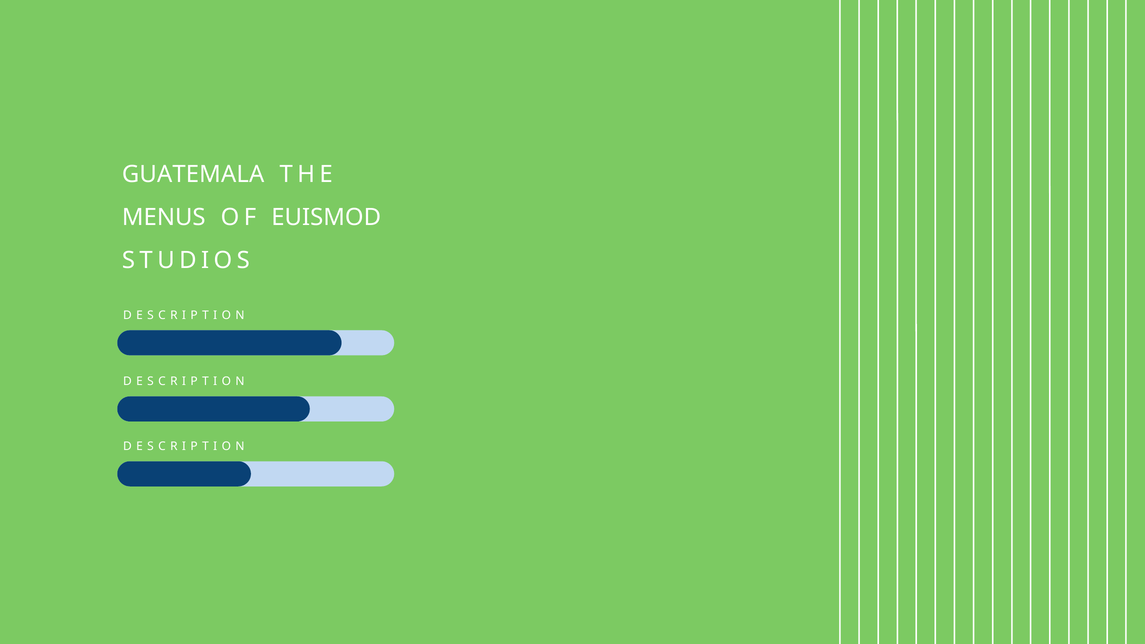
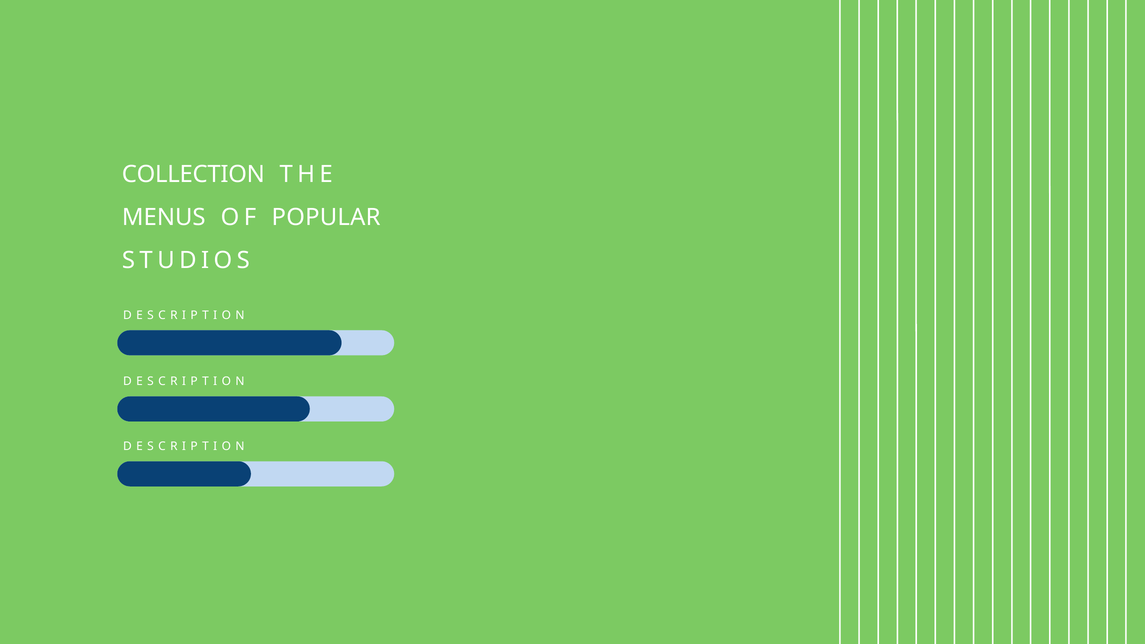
GUATEMALA: GUATEMALA -> COLLECTION (193, 175)
EUISMOD: EUISMOD -> POPULAR (326, 217)
